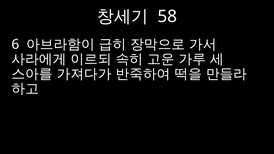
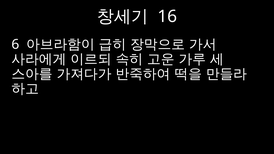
58: 58 -> 16 (167, 16)
